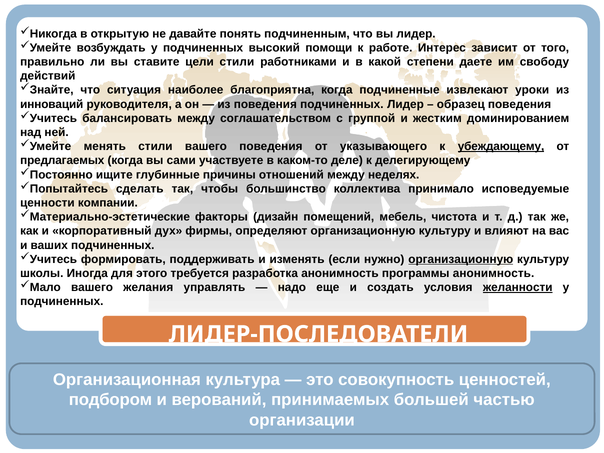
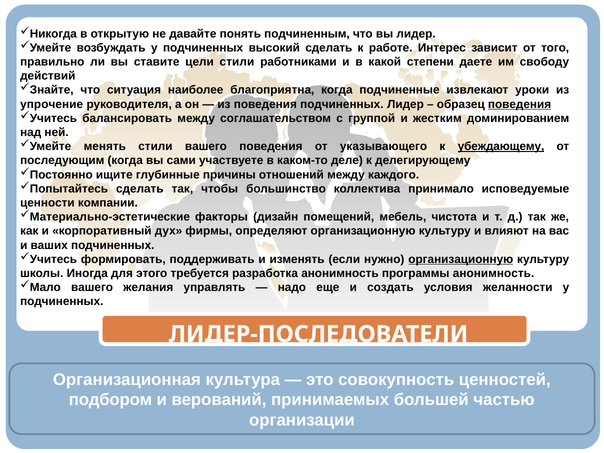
высокий помощи: помощи -> сделать (329, 48)
инноваций: инноваций -> упрочение (52, 104)
поведения underline: none -> present (520, 104)
предлагаемых: предлагаемых -> последующим (62, 161)
неделях: неделях -> каждого (394, 175)
желанности underline: present -> none (518, 287)
